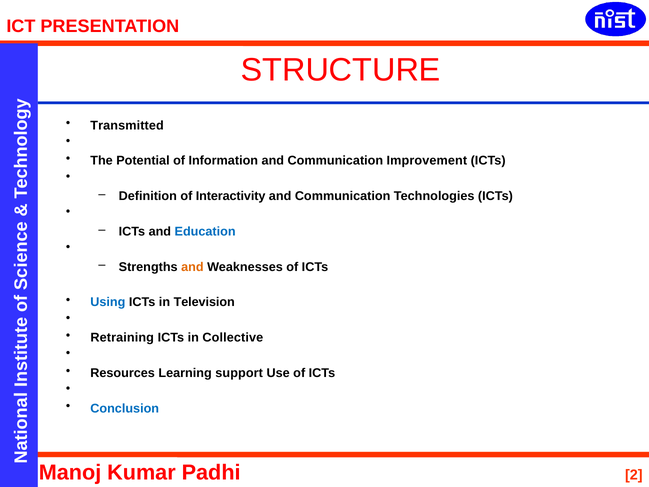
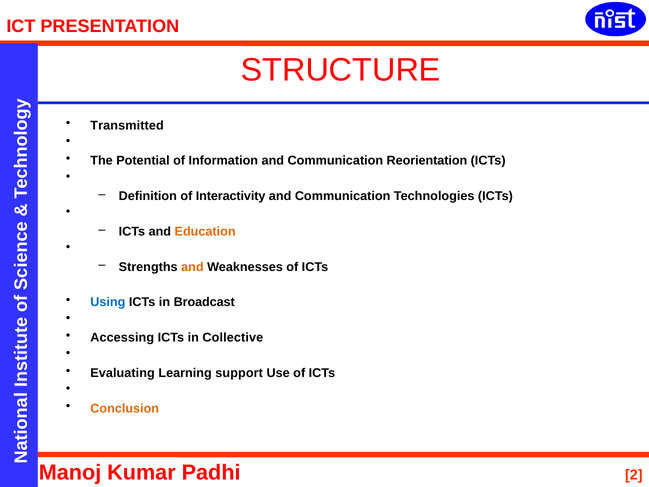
Improvement: Improvement -> Reorientation (427, 161)
Education colour: blue -> orange (205, 231)
Television: Television -> Broadcast (204, 302)
Retraining: Retraining -> Accessing (122, 337)
Resources: Resources -> Evaluating (123, 373)
Conclusion colour: blue -> orange (125, 408)
